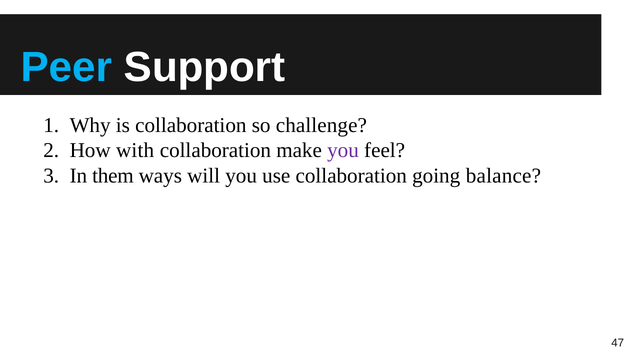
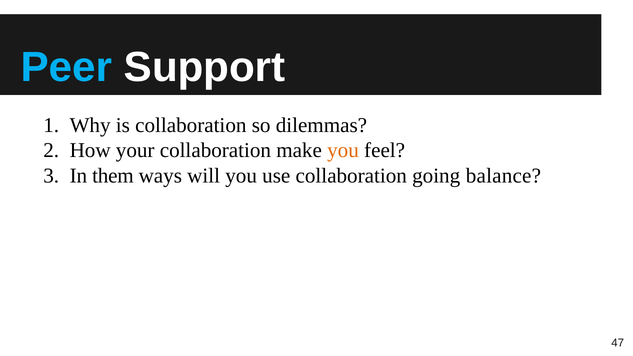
challenge: challenge -> dilemmas (321, 125)
with: with -> your (135, 150)
you colour: purple -> orange (343, 150)
